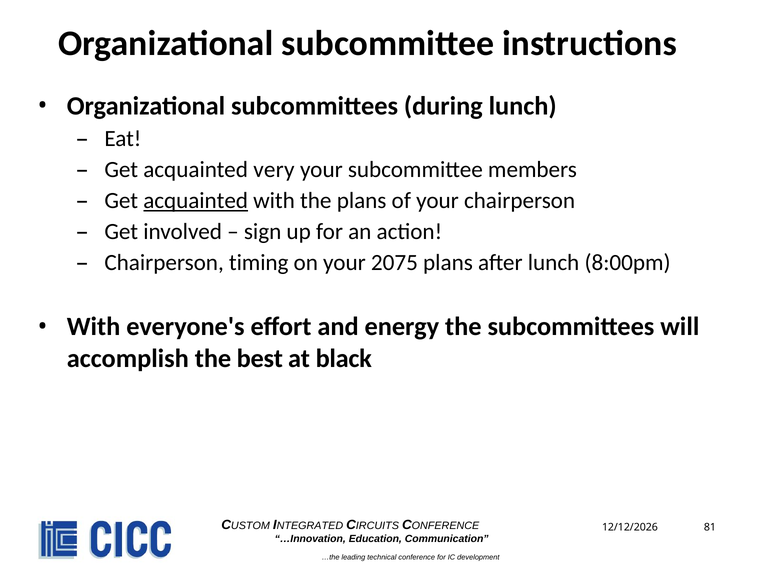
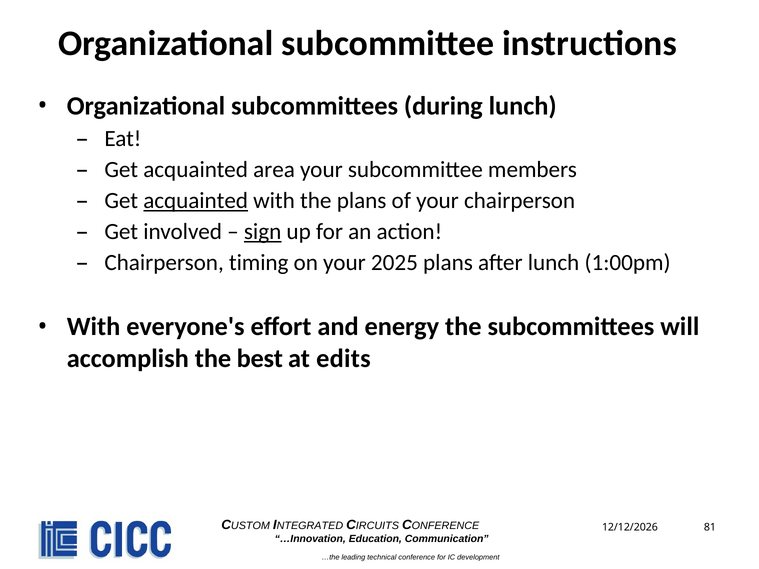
very: very -> area (274, 170)
sign underline: none -> present (263, 232)
2075: 2075 -> 2025 (394, 263)
8:00pm: 8:00pm -> 1:00pm (628, 263)
black: black -> edits (343, 359)
